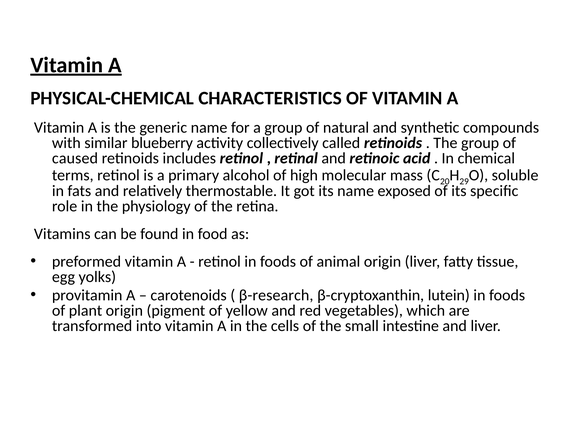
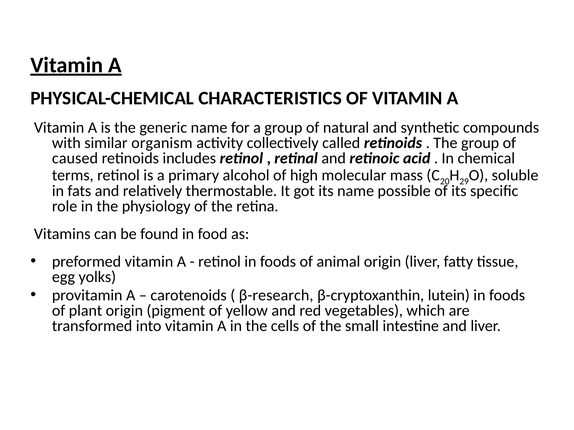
blueberry: blueberry -> organism (162, 143)
exposed: exposed -> possible (404, 191)
